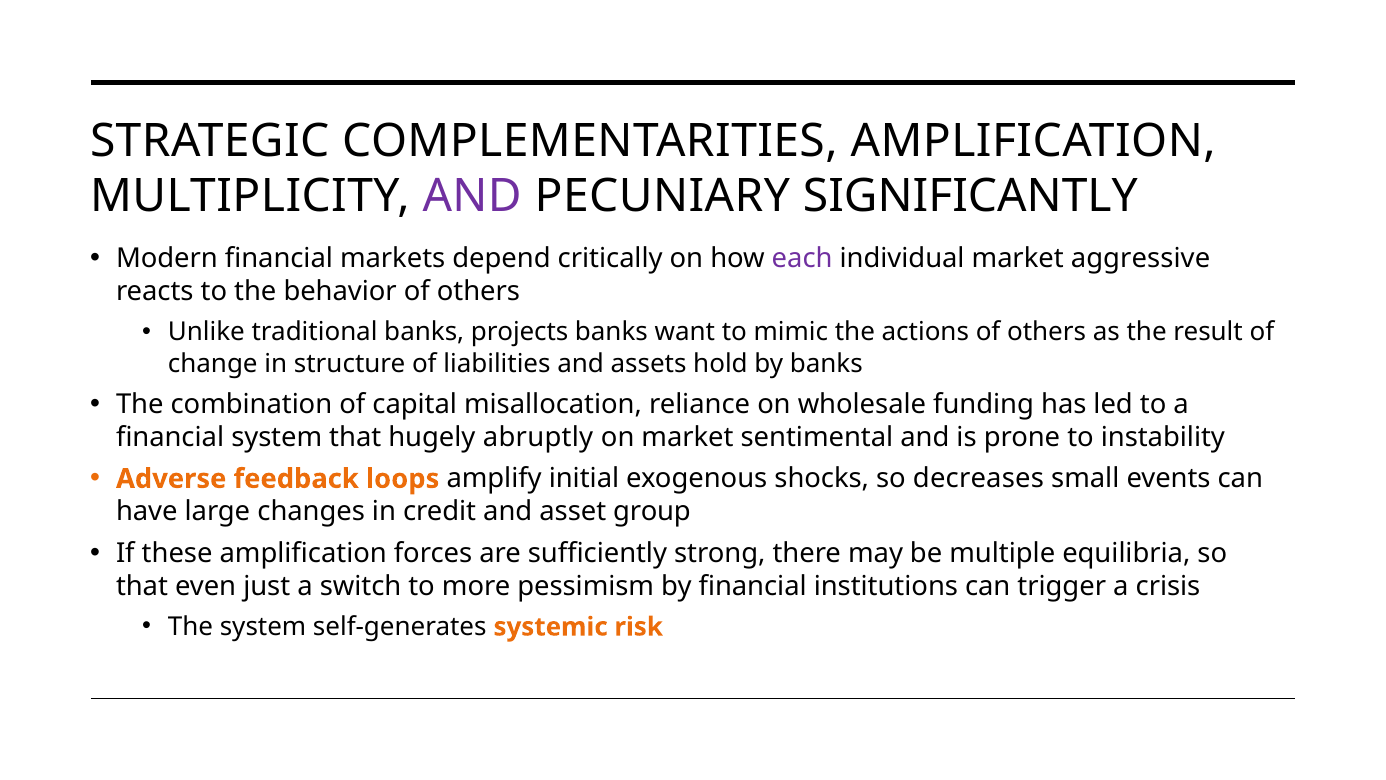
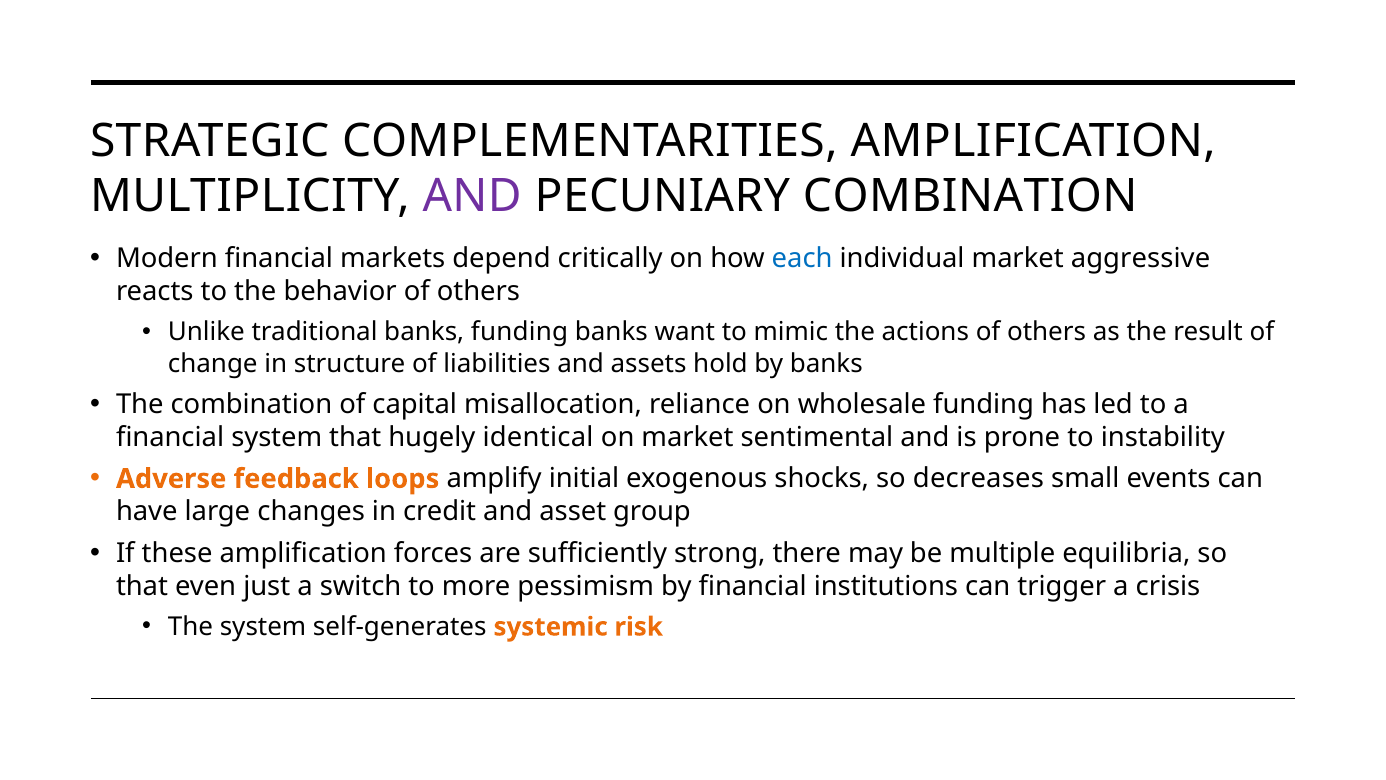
PECUNIARY SIGNIFICANTLY: SIGNIFICANTLY -> COMBINATION (970, 196)
each colour: purple -> blue (802, 259)
banks projects: projects -> funding (519, 332)
abruptly: abruptly -> identical (538, 437)
